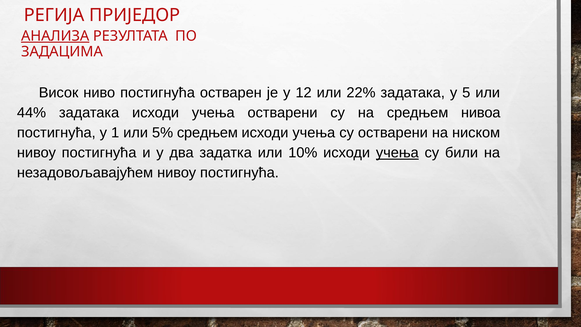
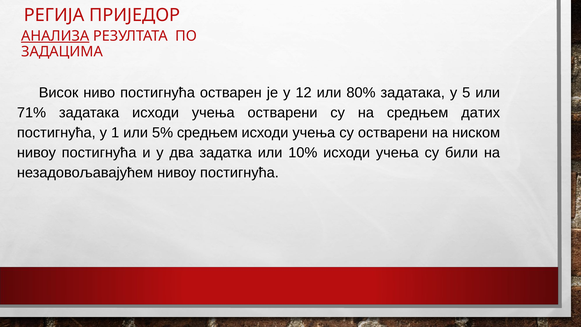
22%: 22% -> 80% (361, 93)
44%: 44% -> 71% (32, 113)
нивоа: нивоа -> датих (481, 113)
учења underline: present -> none (397, 153)
